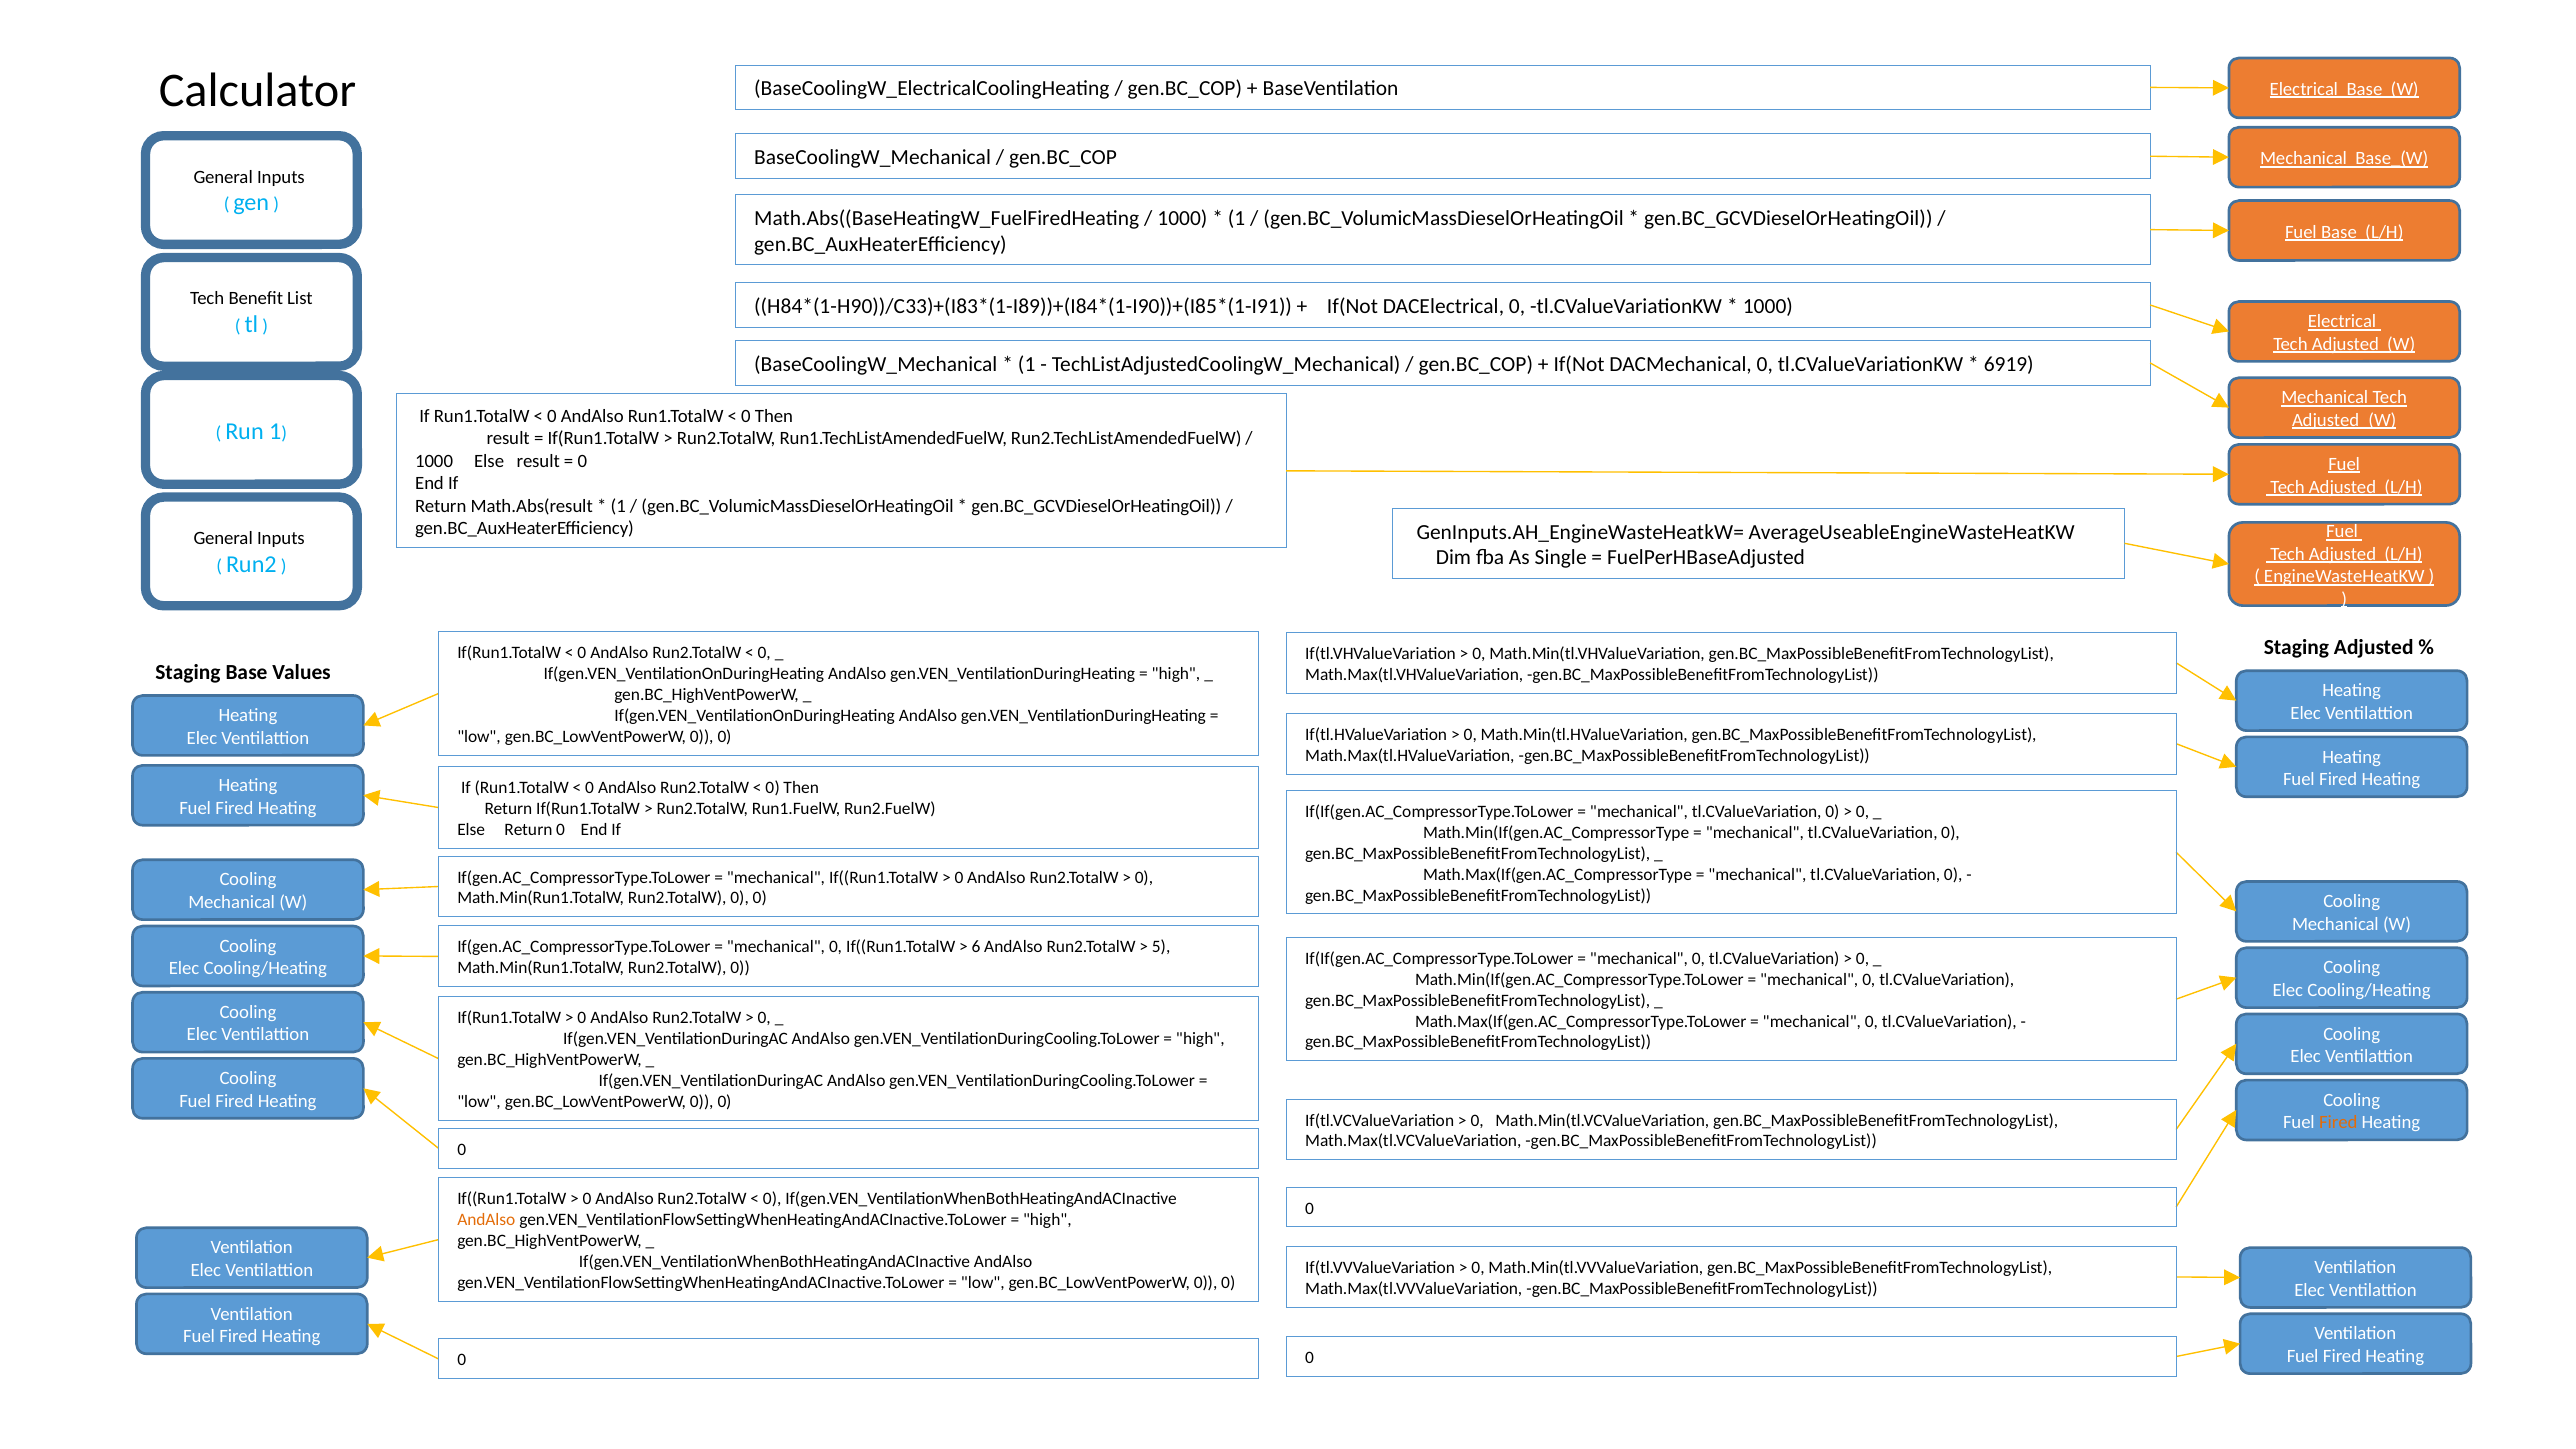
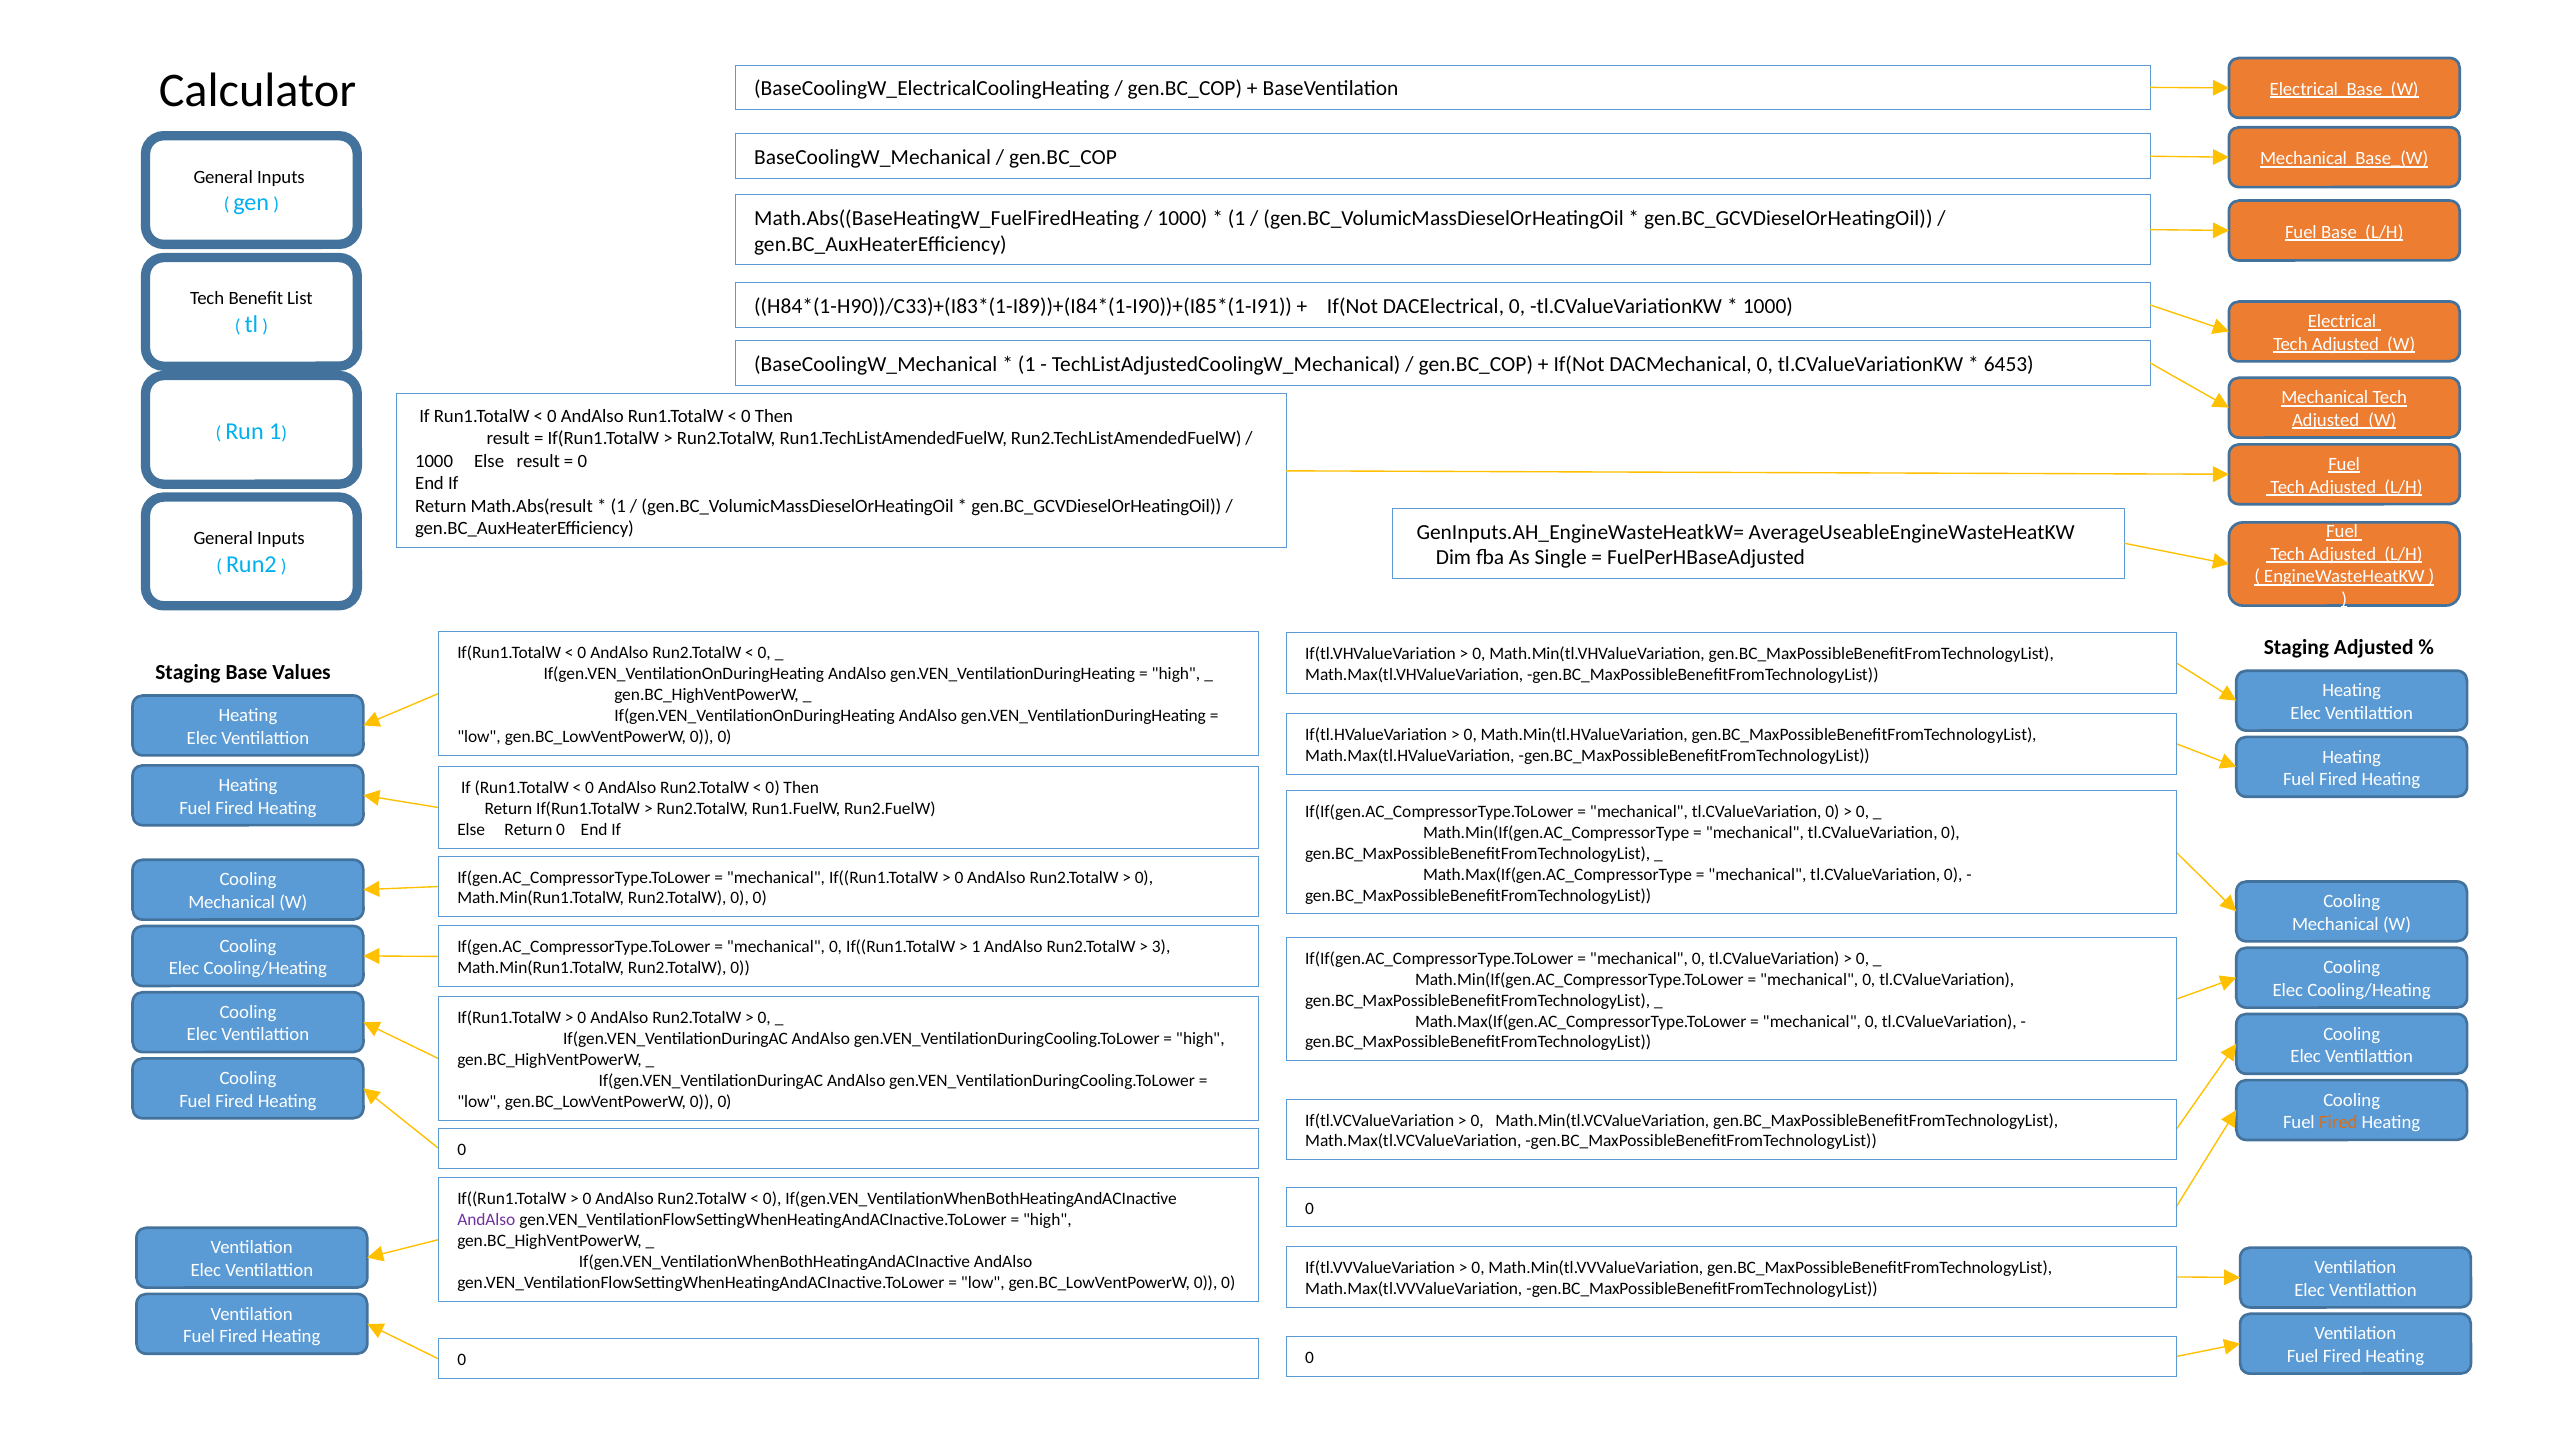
6919: 6919 -> 6453 (2009, 364)
6: 6 -> 1 (976, 947)
5: 5 -> 3 (1161, 947)
AndAlso colour: orange -> purple (486, 1220)
